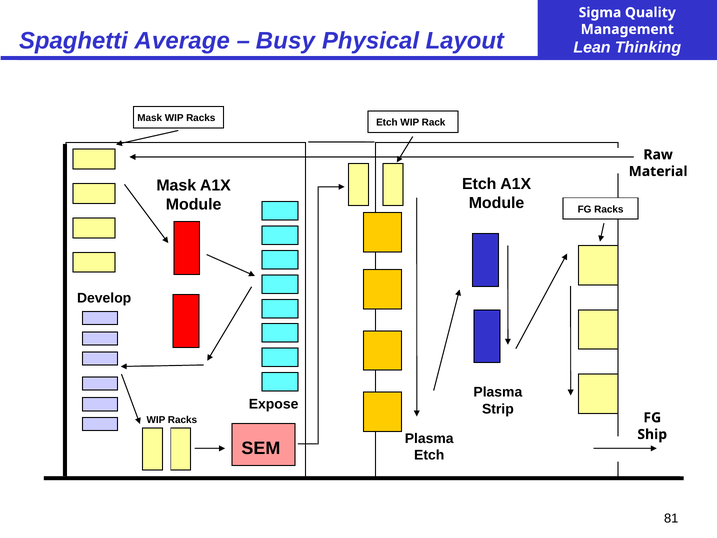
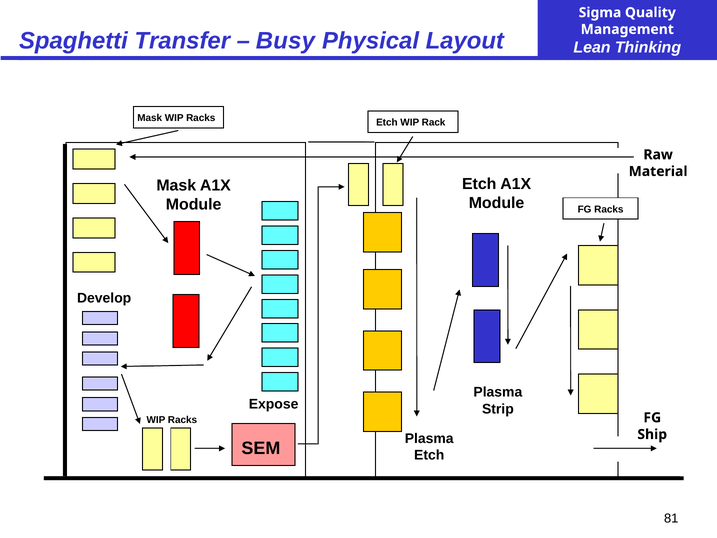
Average: Average -> Transfer (182, 41)
